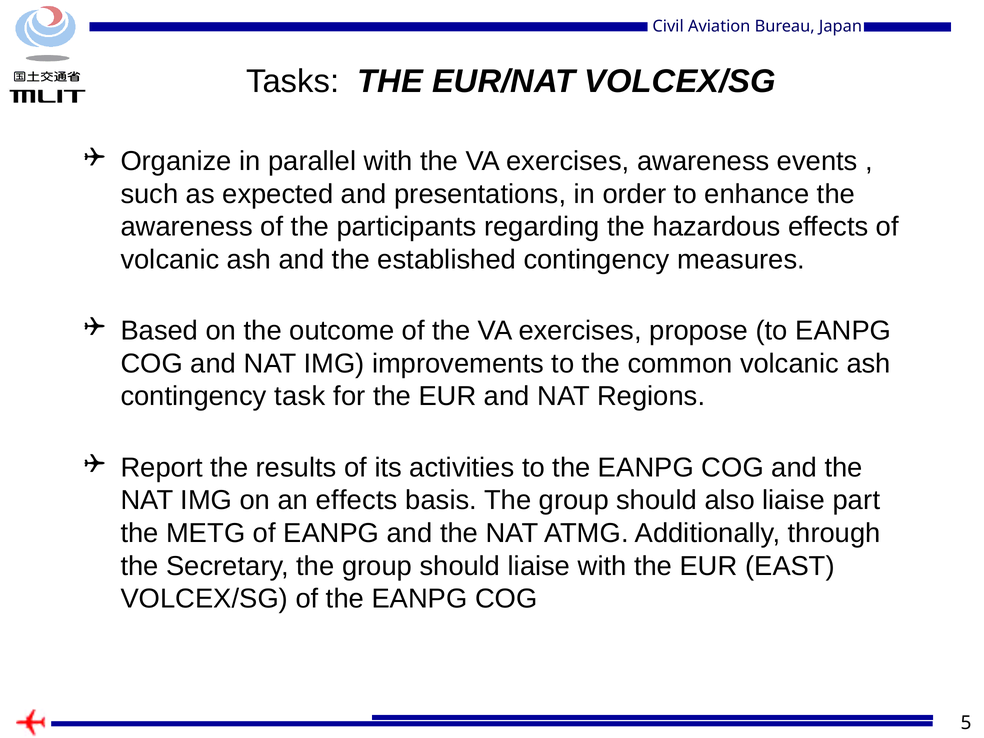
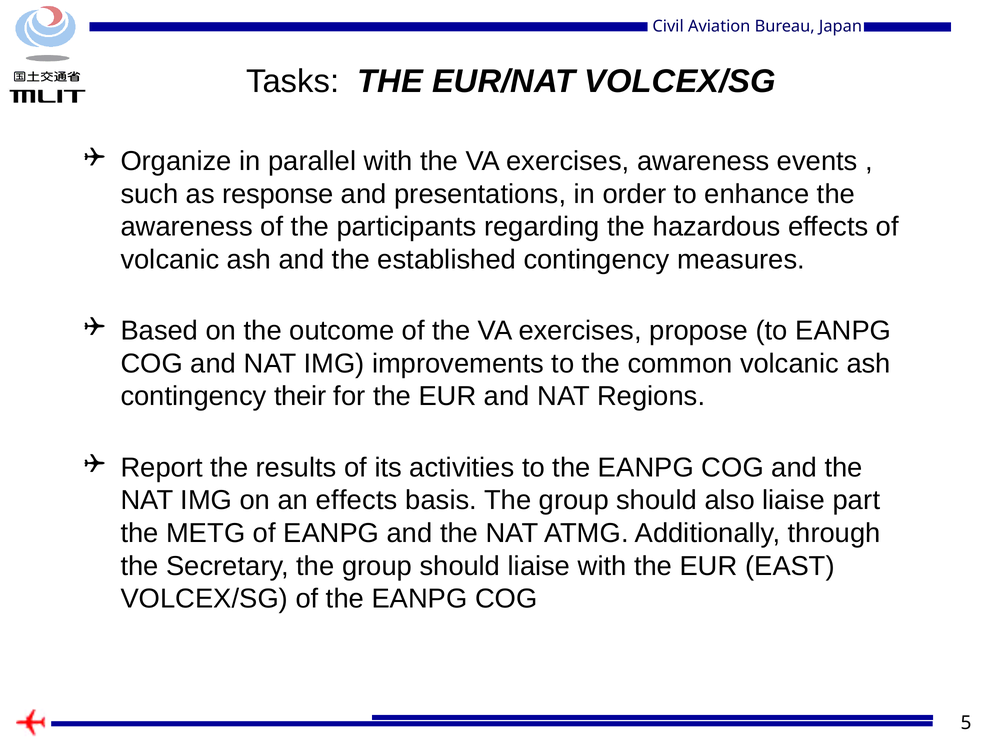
expected: expected -> response (278, 194)
task: task -> their (300, 396)
